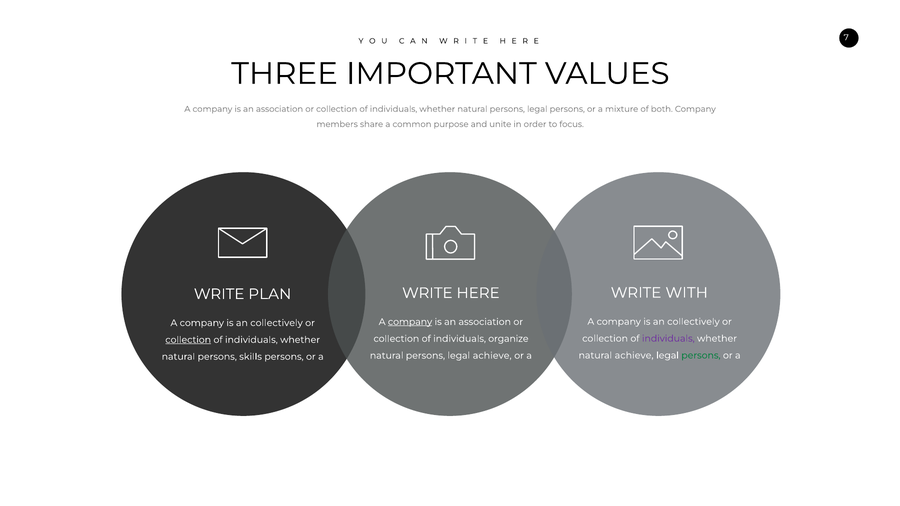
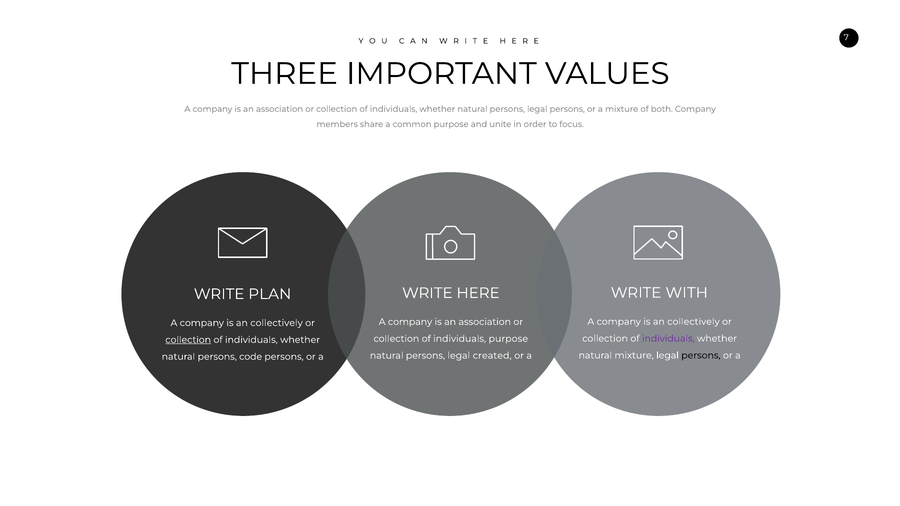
company underline: present -> none (410, 322)
individuals organize: organize -> purpose (508, 339)
natural achieve: achieve -> mixture (634, 356)
persons colour: green -> black (701, 356)
legal achieve: achieve -> created (492, 356)
skills: skills -> code (251, 357)
